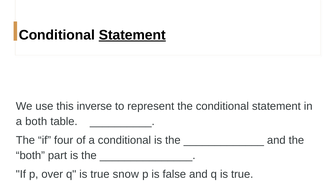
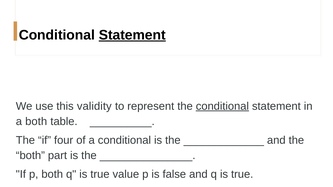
inverse: inverse -> validity (94, 106)
conditional underline: none -> present (222, 106)
p over: over -> both (52, 175)
snow: snow -> value (126, 175)
